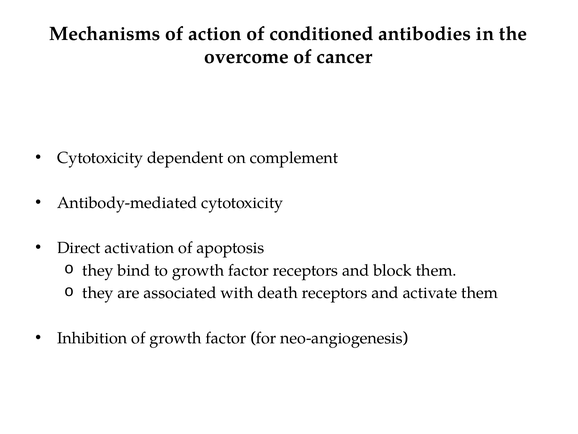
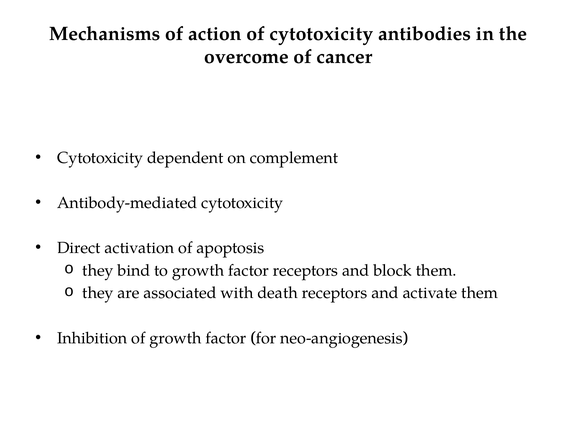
of conditioned: conditioned -> cytotoxicity (321, 34)
